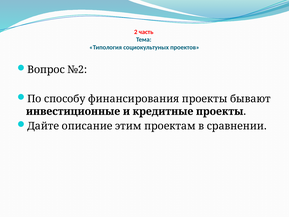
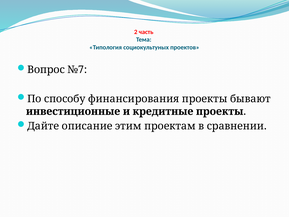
№2: №2 -> №7 (77, 70)
